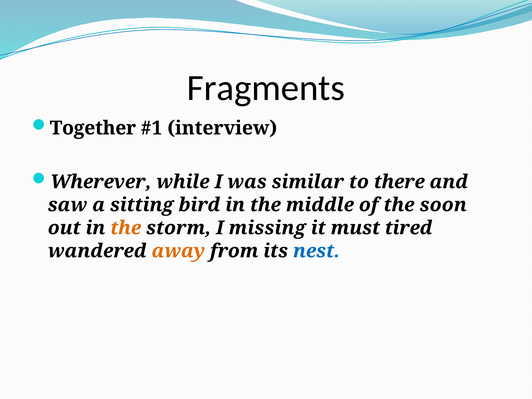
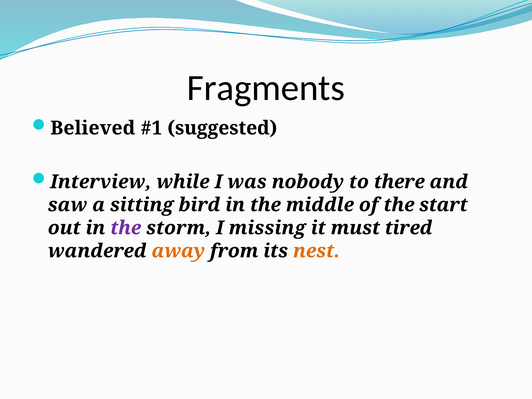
Together: Together -> Believed (93, 128)
interview: interview -> suggested (222, 128)
Wherever: Wherever -> Interview (101, 182)
similar: similar -> nobody (308, 182)
soon: soon -> start (443, 205)
the colour: orange -> purple (126, 228)
nest colour: blue -> orange (316, 251)
